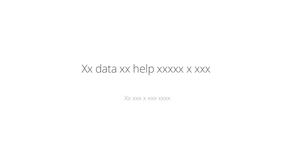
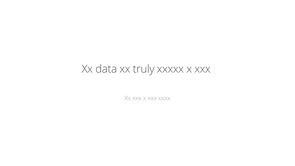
help: help -> truly (144, 69)
